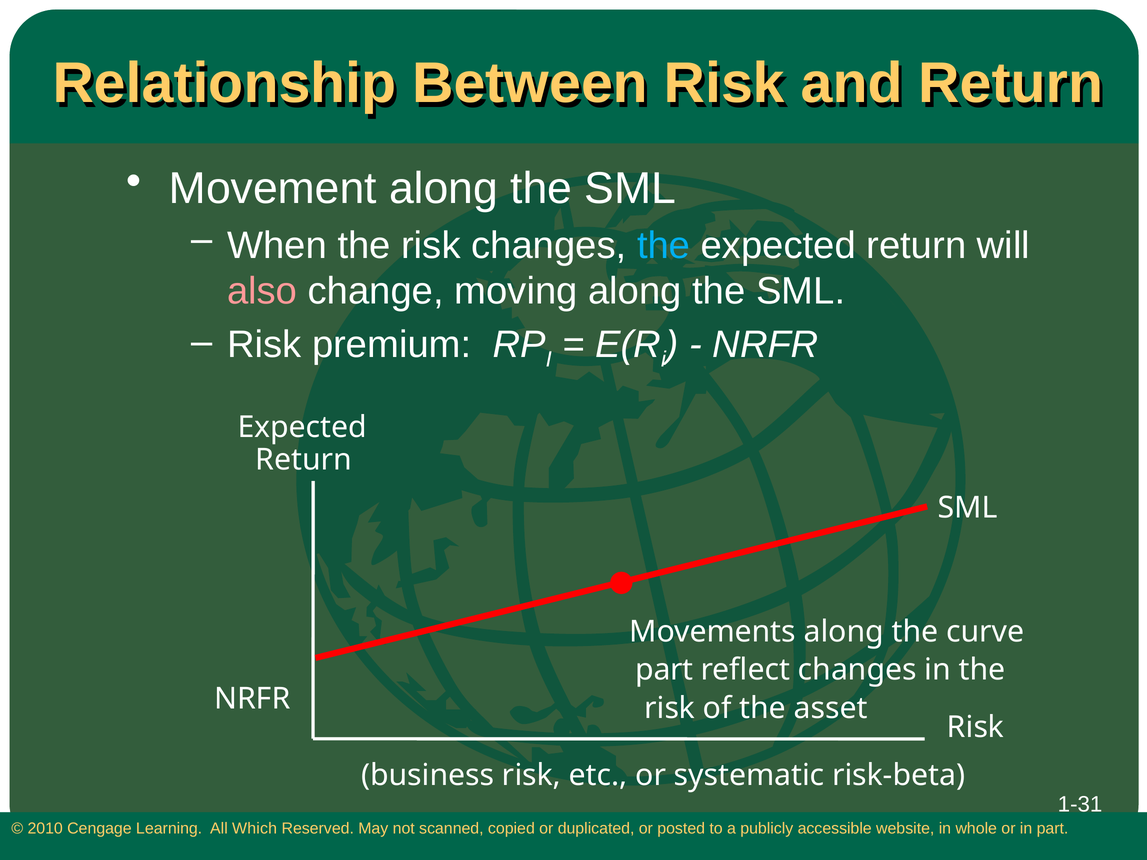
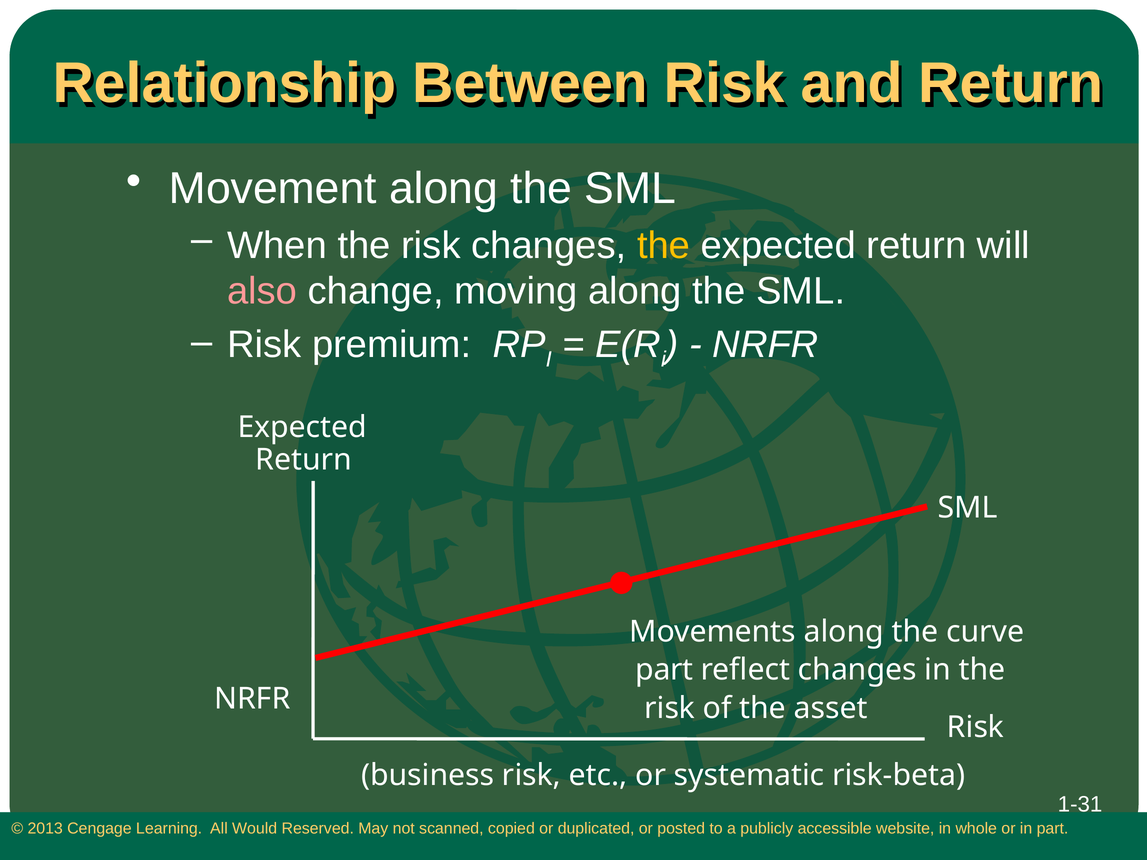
the colour: light blue -> yellow (664, 245)
2010: 2010 -> 2013 (45, 829)
Which: Which -> Would (255, 829)
